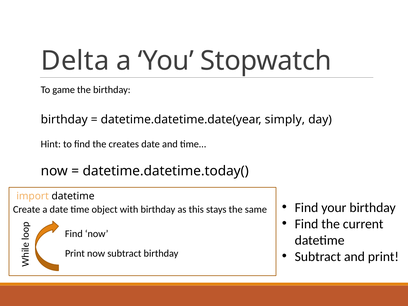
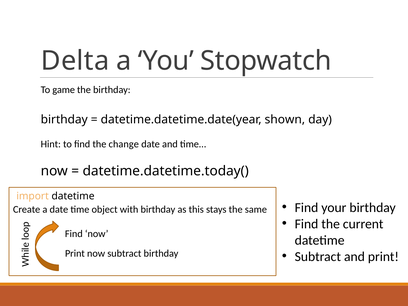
simply: simply -> shown (285, 120)
creates: creates -> change (124, 144)
